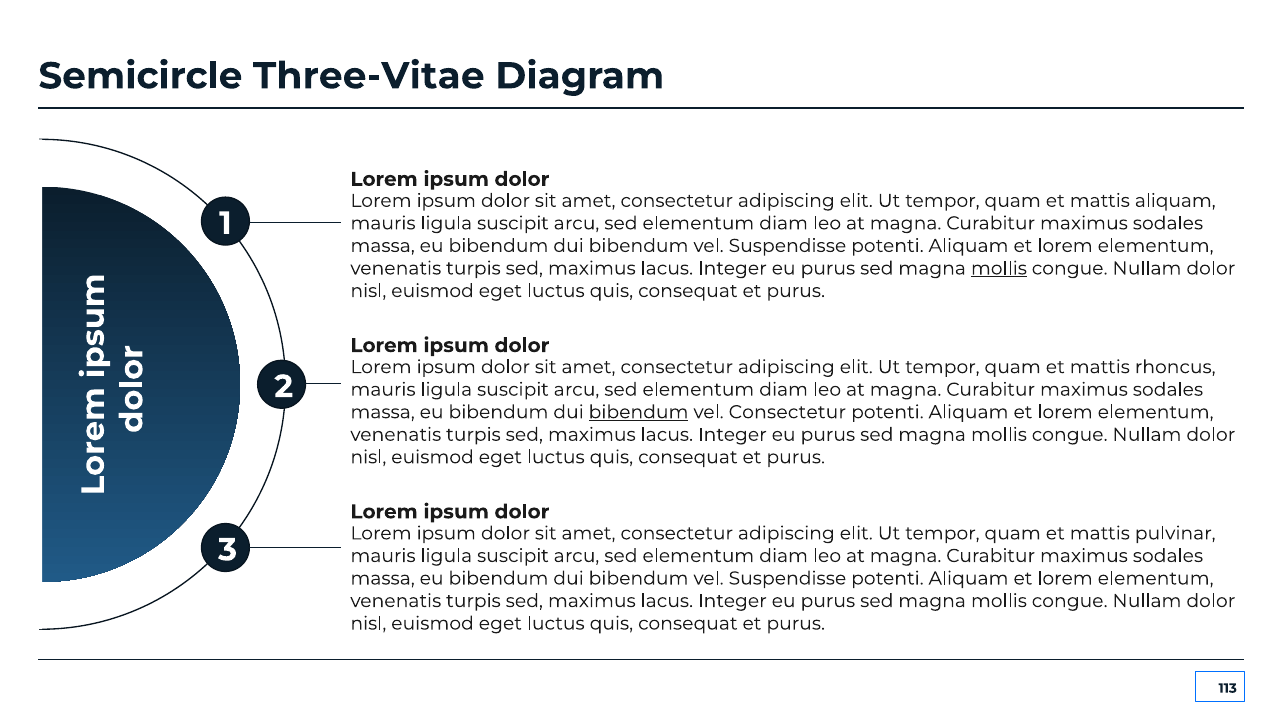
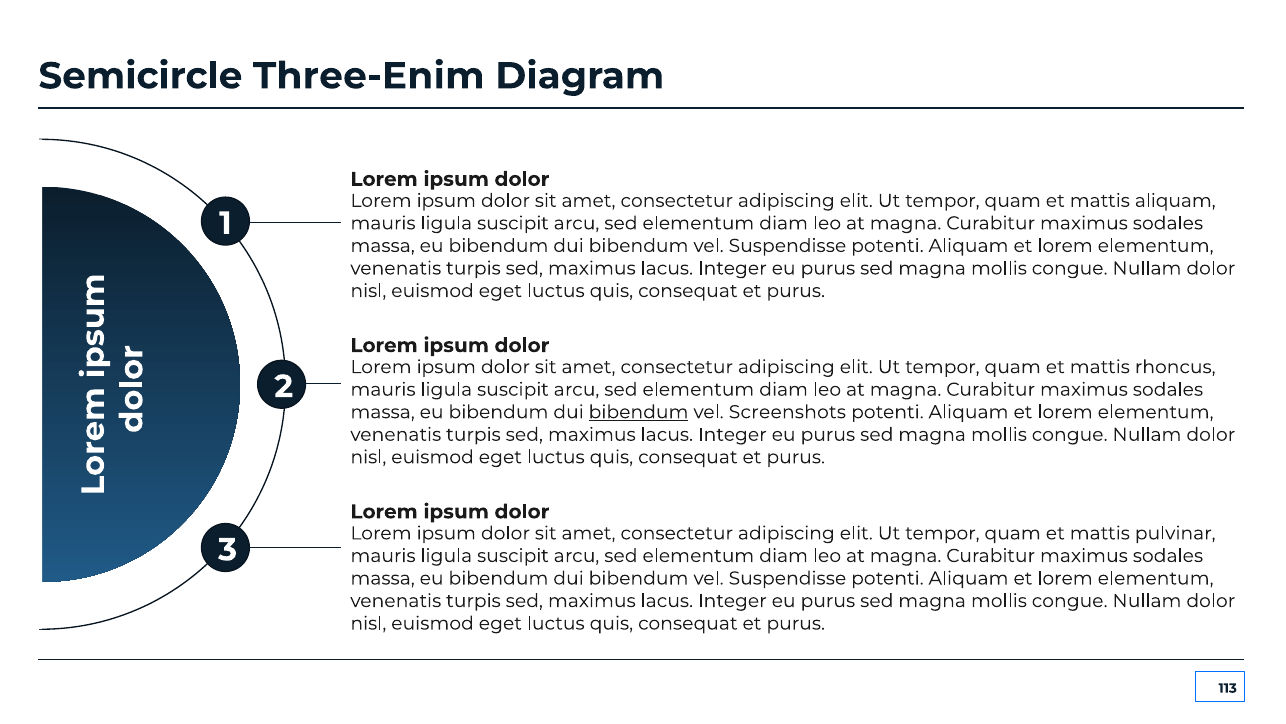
Three-Vitae: Three-Vitae -> Three-Enim (369, 76)
mollis underline: present -> none (999, 268)
vel Consectetur: Consectetur -> Screenshots (787, 412)
